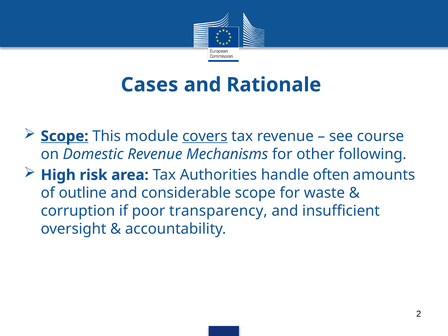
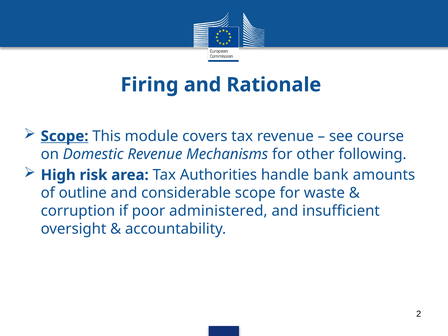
Cases: Cases -> Firing (150, 85)
covers underline: present -> none (205, 136)
often: often -> bank (331, 175)
transparency: transparency -> administered (218, 211)
